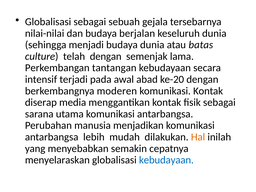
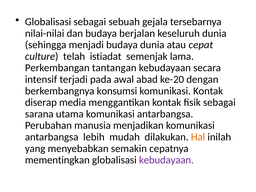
batas: batas -> cepat (201, 45)
telah dengan: dengan -> istiadat (106, 56)
moderen: moderen -> konsumsi (117, 91)
menyelaraskan: menyelaraskan -> mementingkan (57, 160)
kebudayaan colour: blue -> purple (166, 160)
